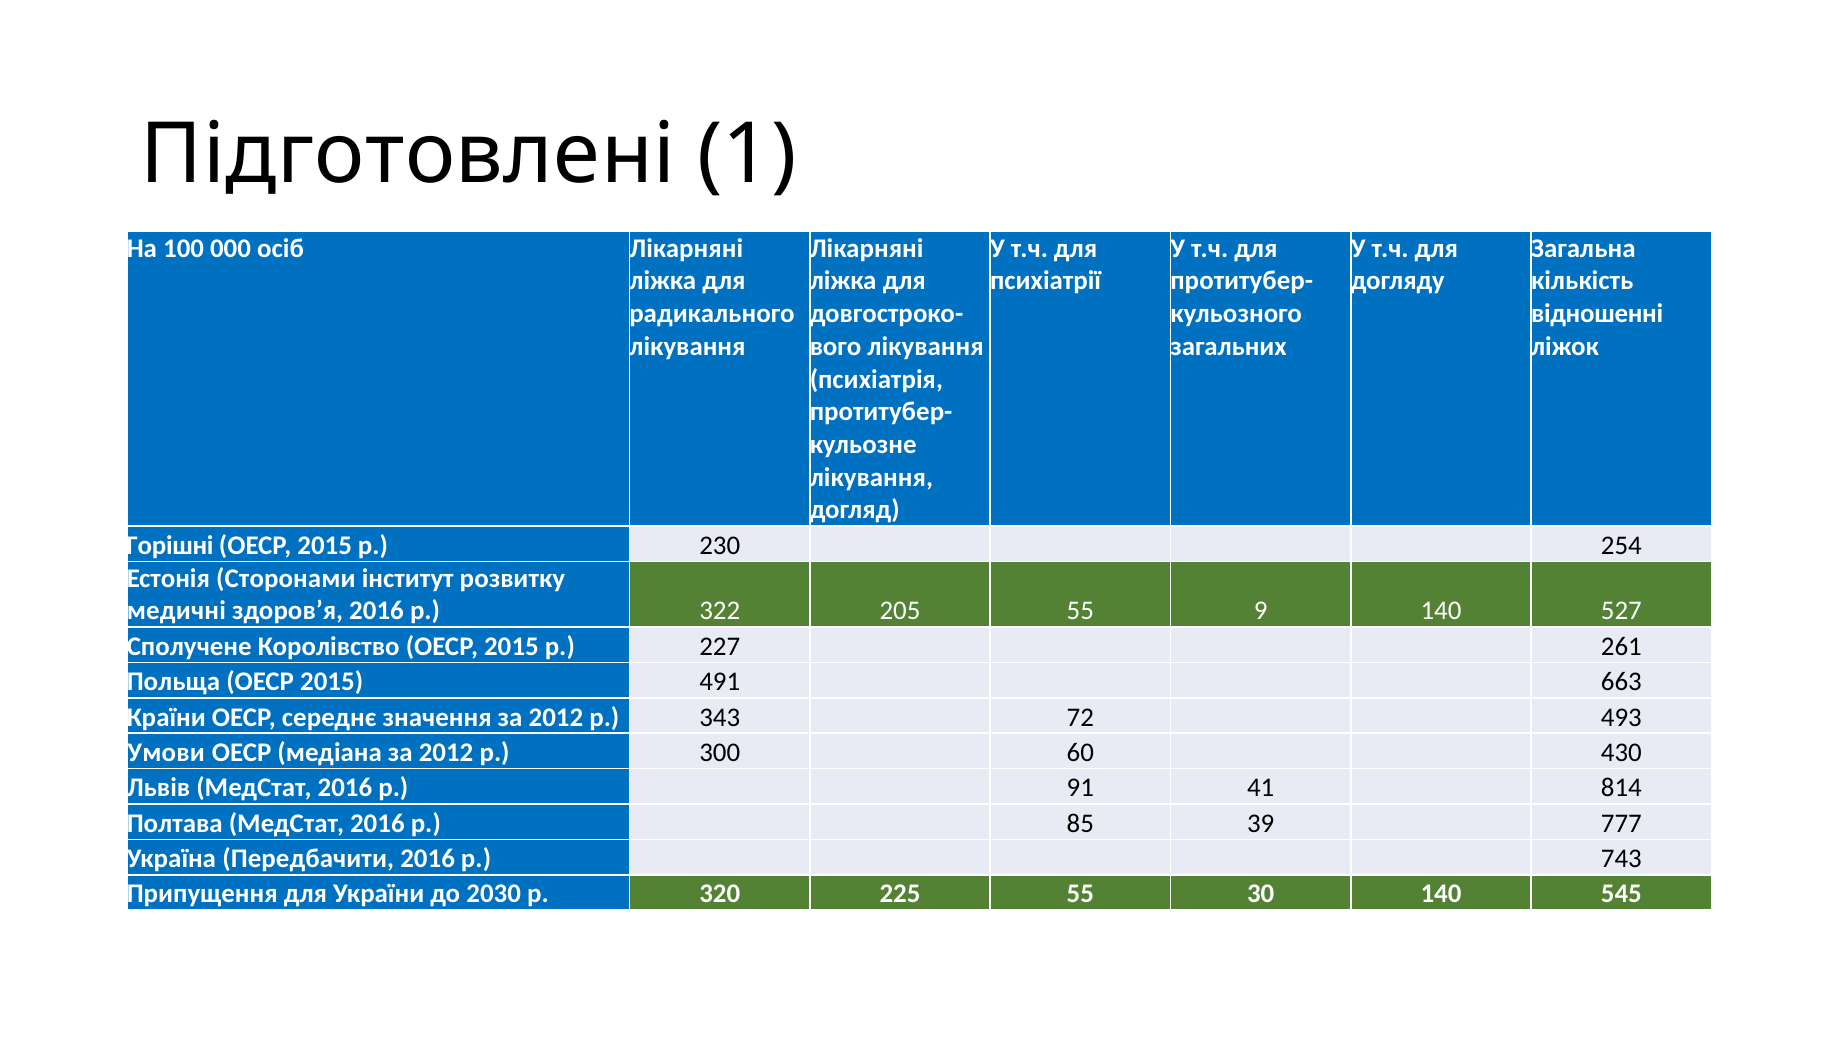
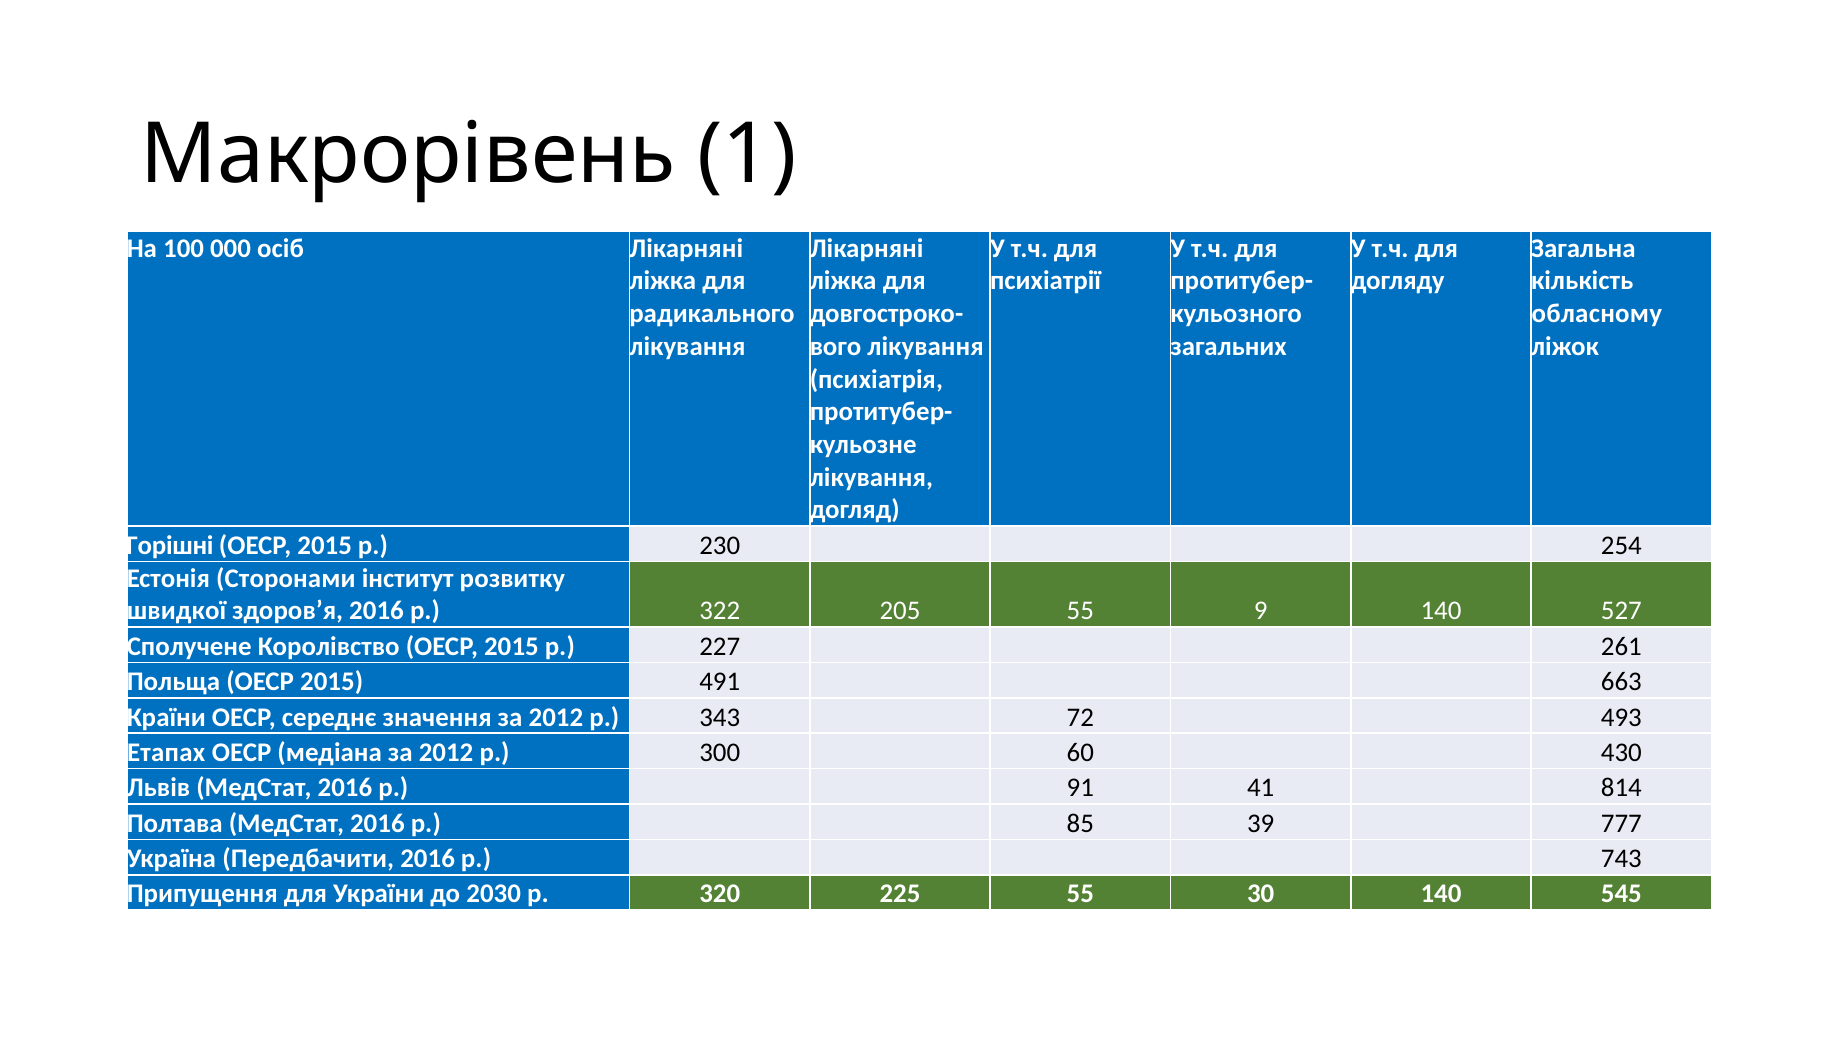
Підготовлені: Підготовлені -> Макрорівень (408, 155)
відношенні: відношенні -> обласному (1597, 314)
медичні: медичні -> швидкої (176, 611)
Умови: Умови -> Етапах (166, 753)
